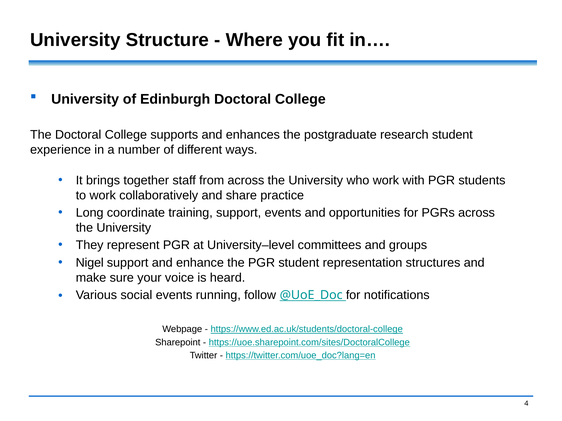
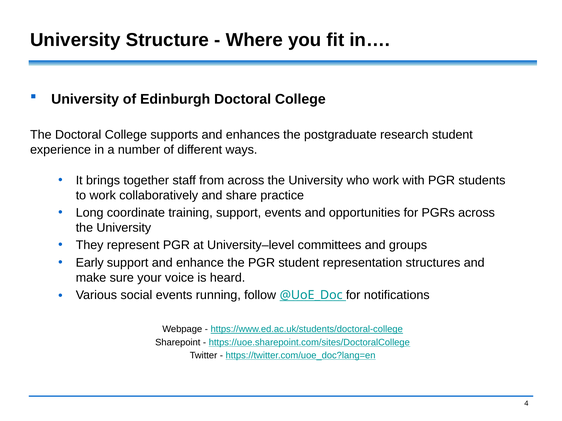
Nigel: Nigel -> Early (90, 263)
